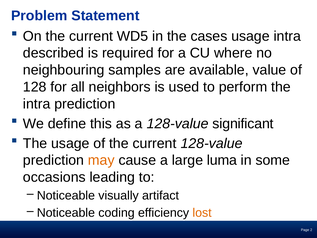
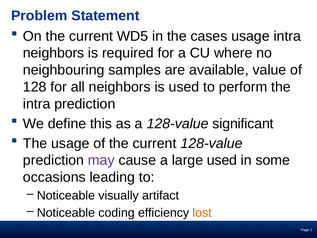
described: described -> neighbors (54, 53)
may colour: orange -> purple (101, 160)
large luma: luma -> used (222, 160)
